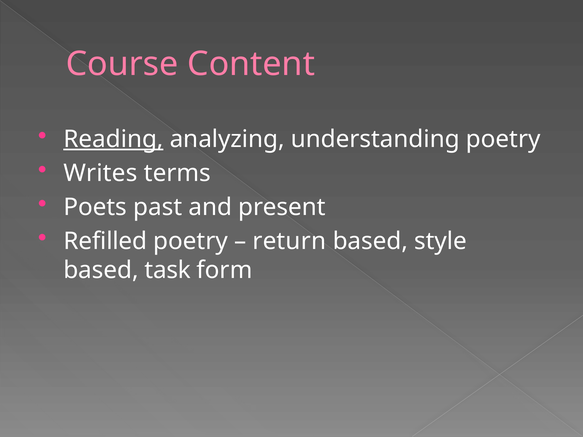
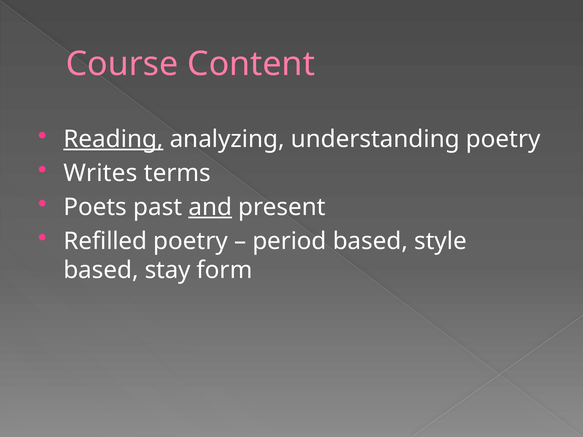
and underline: none -> present (210, 207)
return: return -> period (289, 241)
task: task -> stay (168, 270)
